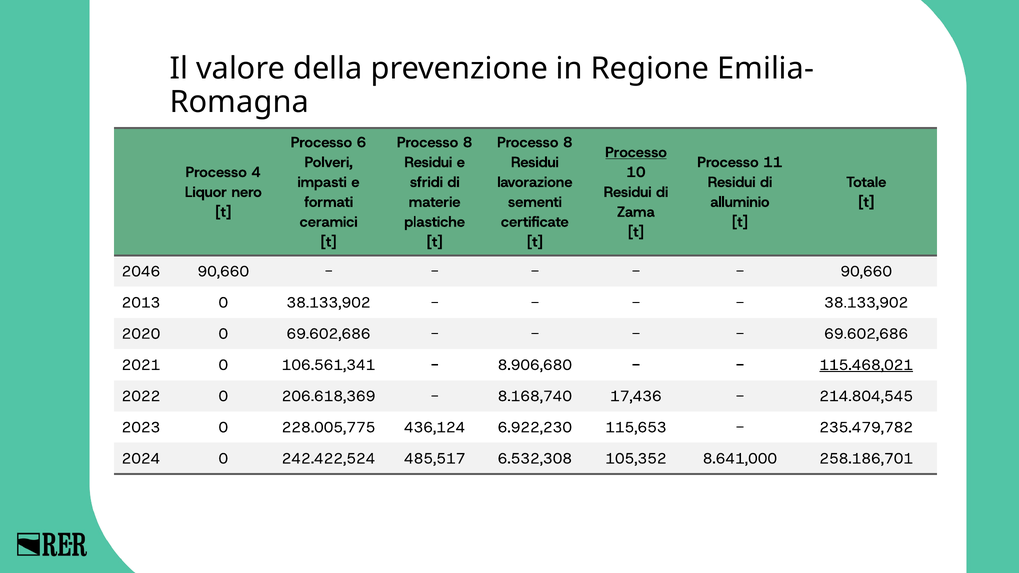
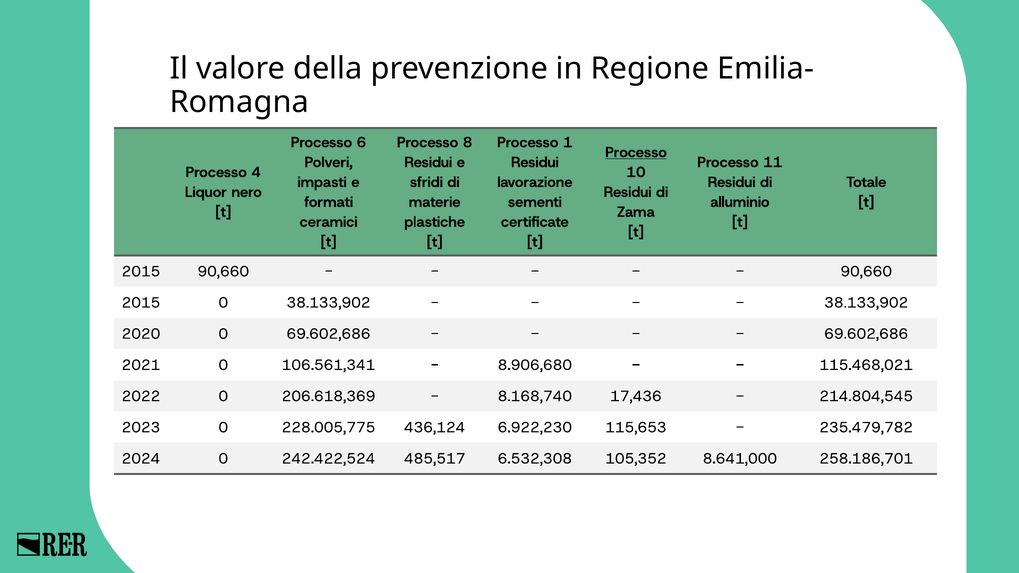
8: 8 -> 1 (568, 142)
2046: 2046 -> 2015 (141, 272)
2013: 2013 -> 2015 (141, 303)
115.468,021 underline: present -> none (866, 365)
